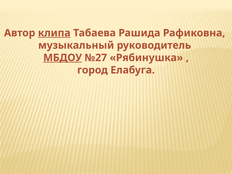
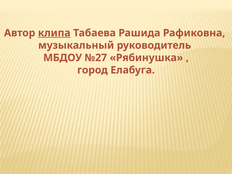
МБДОУ underline: present -> none (63, 58)
